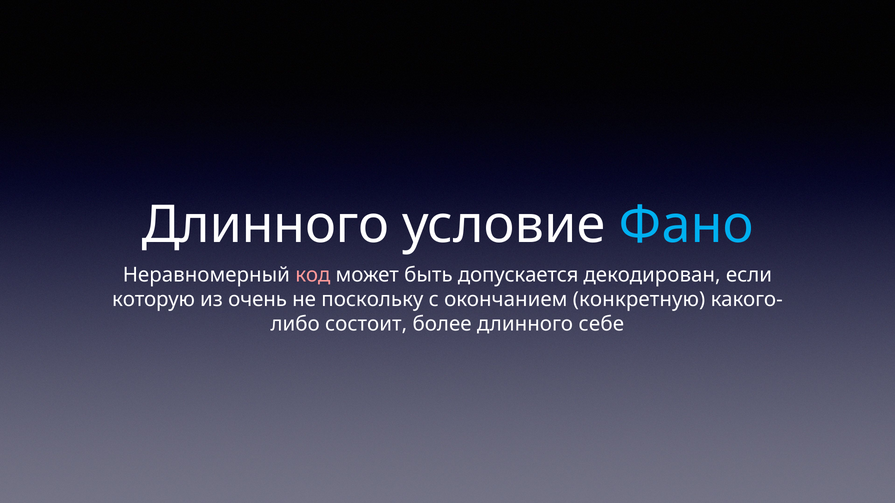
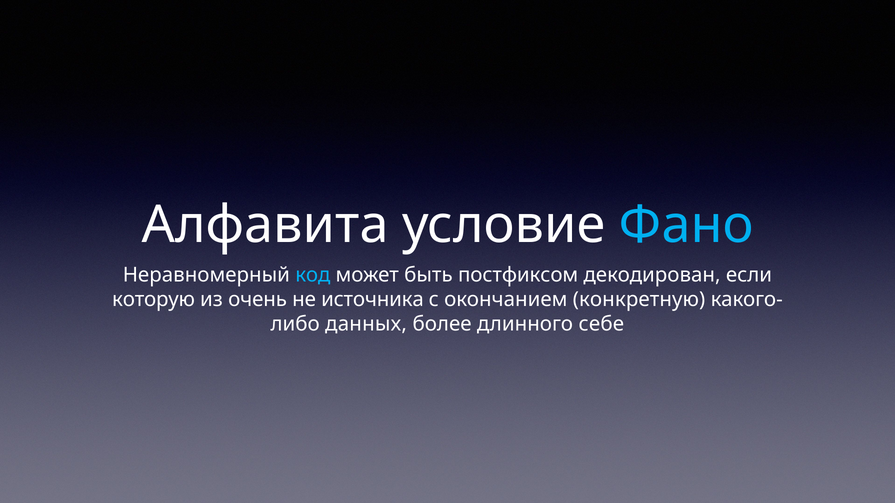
Длинного: Длинного -> Алфавита (265, 225)
код colour: pink -> light blue (313, 275)
допускается: допускается -> постфиксом (518, 275)
поскольку: поскольку -> источника (372, 300)
состоит: состоит -> данных (366, 324)
